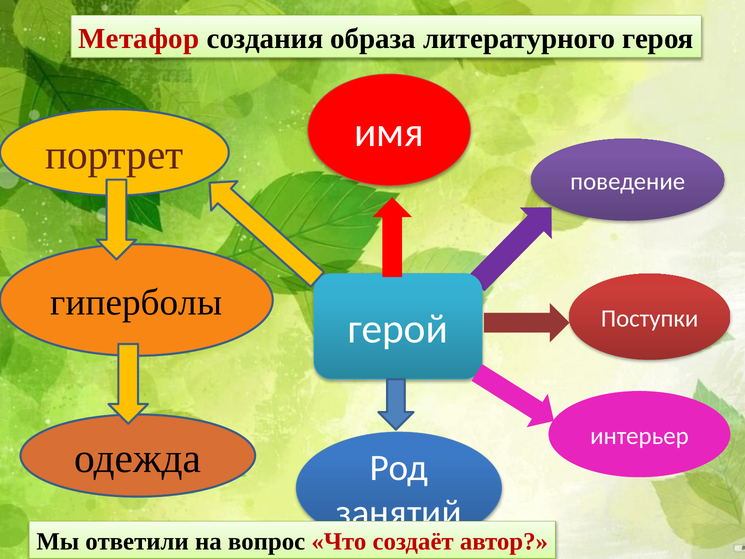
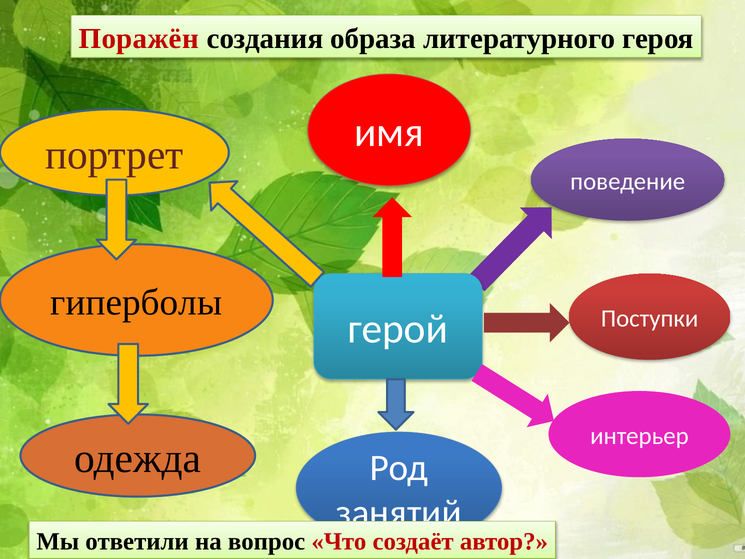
Метафор: Метафор -> Поражён (139, 38)
